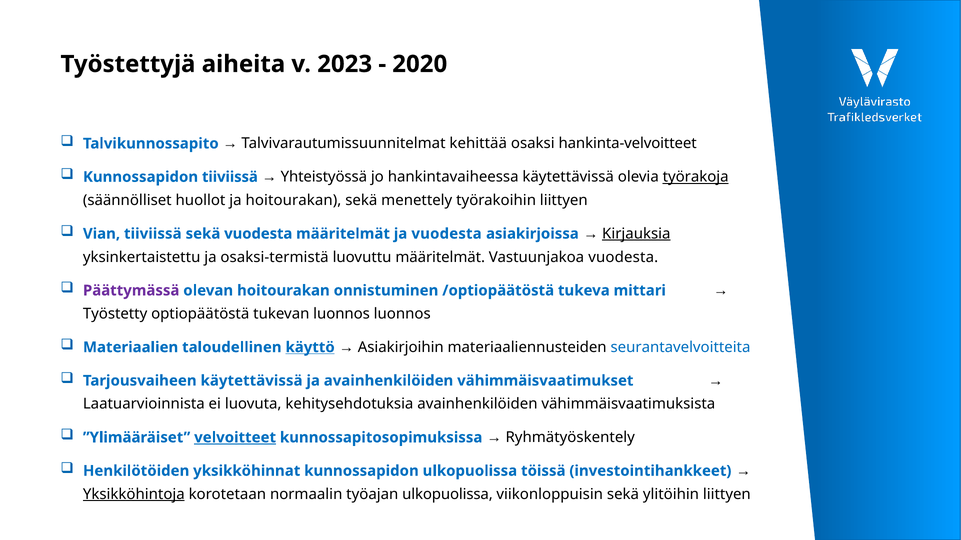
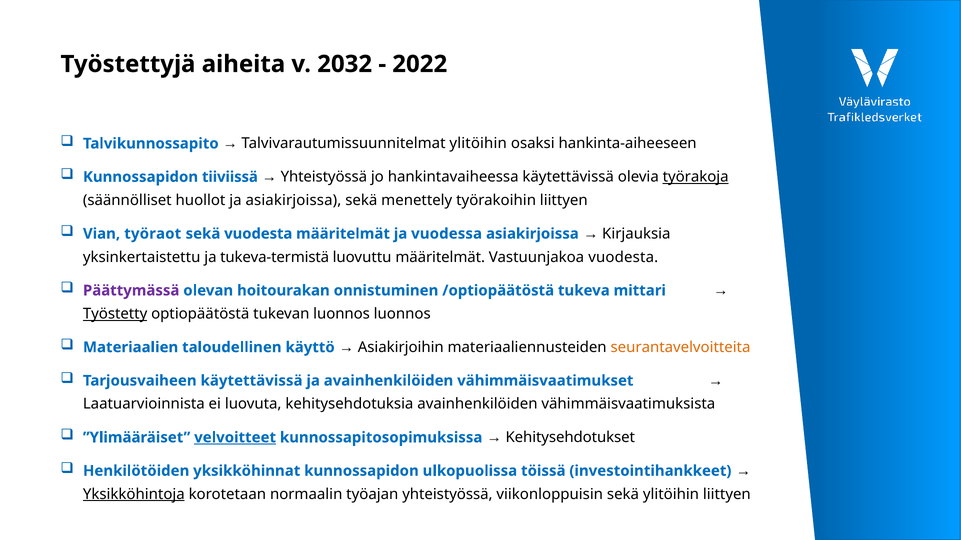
2023: 2023 -> 2032 (345, 64)
2020: 2020 -> 2022 (420, 64)
Talvivarautumissuunnitelmat kehittää: kehittää -> ylitöihin (478, 144)
hankinta-velvoitteet: hankinta-velvoitteet -> hankinta-aiheeseen (628, 144)
ja hoitourakan: hoitourakan -> asiakirjoissa (293, 201)
Vian tiiviissä: tiiviissä -> työraot (153, 234)
ja vuodesta: vuodesta -> vuodessa (447, 234)
Kirjauksia underline: present -> none (636, 234)
osaksi-termistä: osaksi-termistä -> tukeva-termistä (275, 257)
Työstetty underline: none -> present (115, 314)
käyttö underline: present -> none (310, 348)
seurantavelvoitteita colour: blue -> orange (681, 348)
Ryhmätyöskentely: Ryhmätyöskentely -> Kehitysehdotukset (570, 438)
työajan ulkopuolissa: ulkopuolissa -> yhteistyössä (447, 495)
